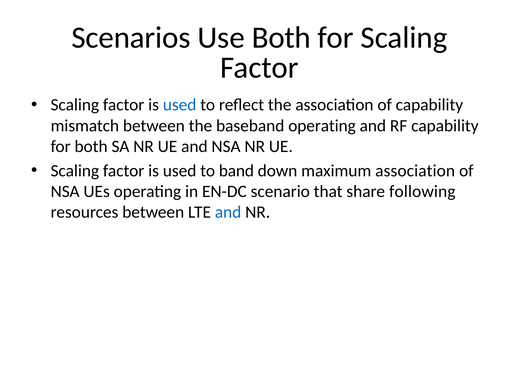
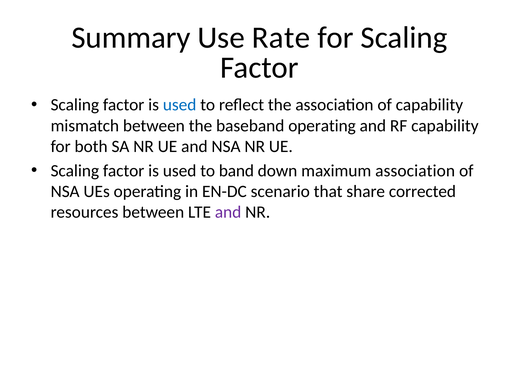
Scenarios: Scenarios -> Summary (131, 38)
Use Both: Both -> Rate (281, 38)
following: following -> corrected (422, 192)
and colour: blue -> purple (228, 212)
